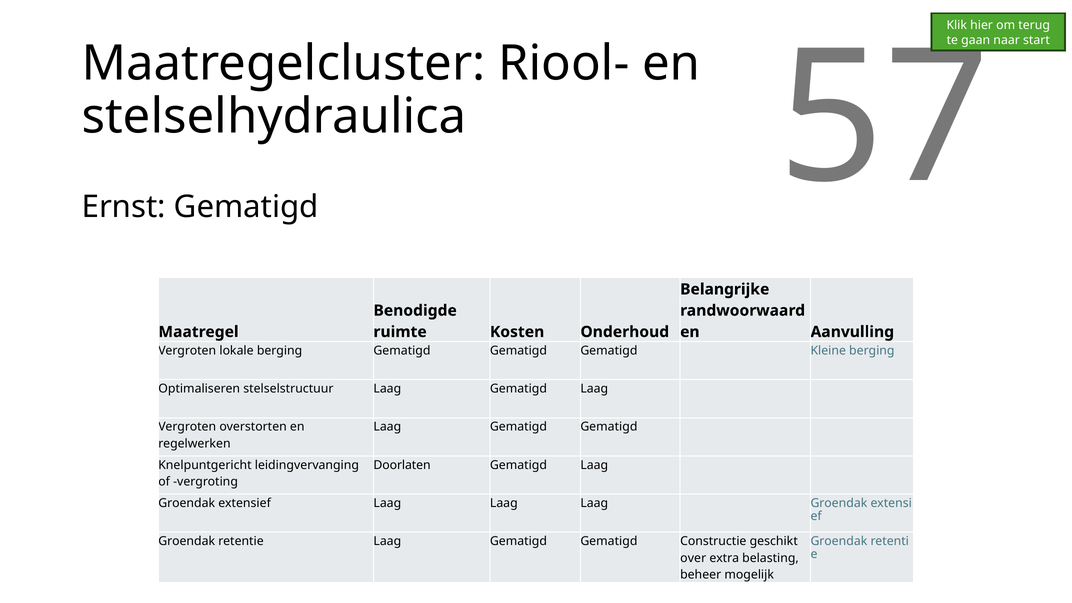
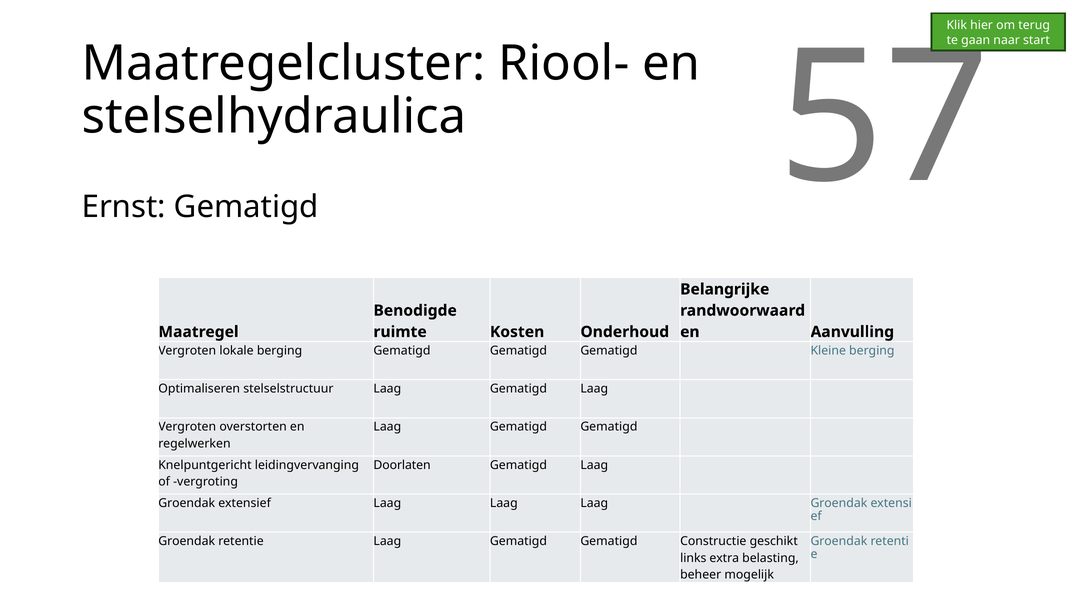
over: over -> links (693, 558)
